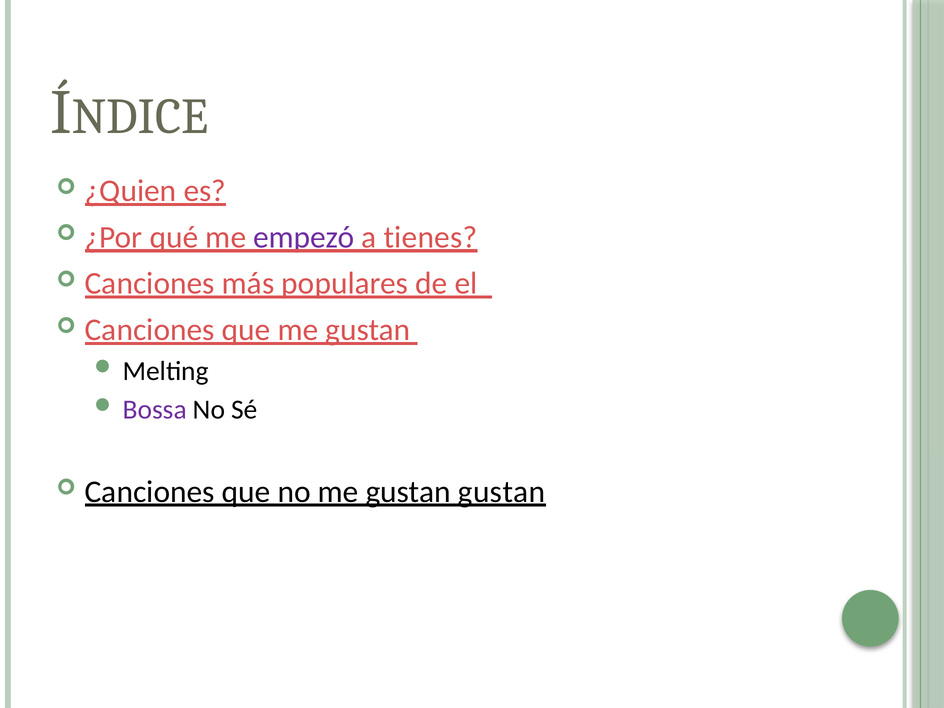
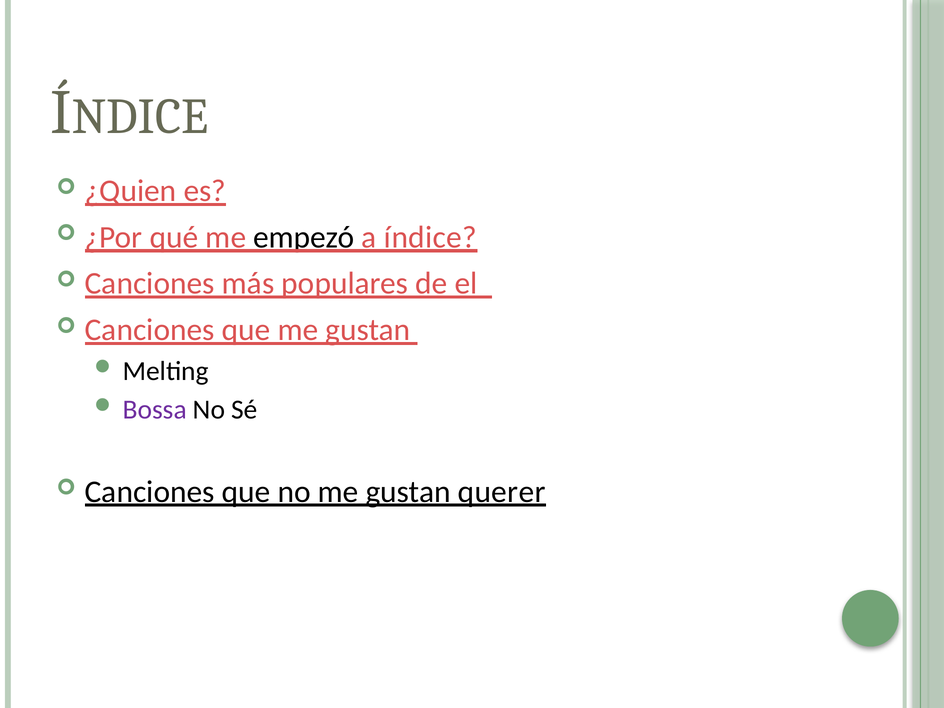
empezó colour: purple -> black (304, 237)
tienes: tienes -> índice (430, 237)
gustan gustan: gustan -> querer (502, 492)
